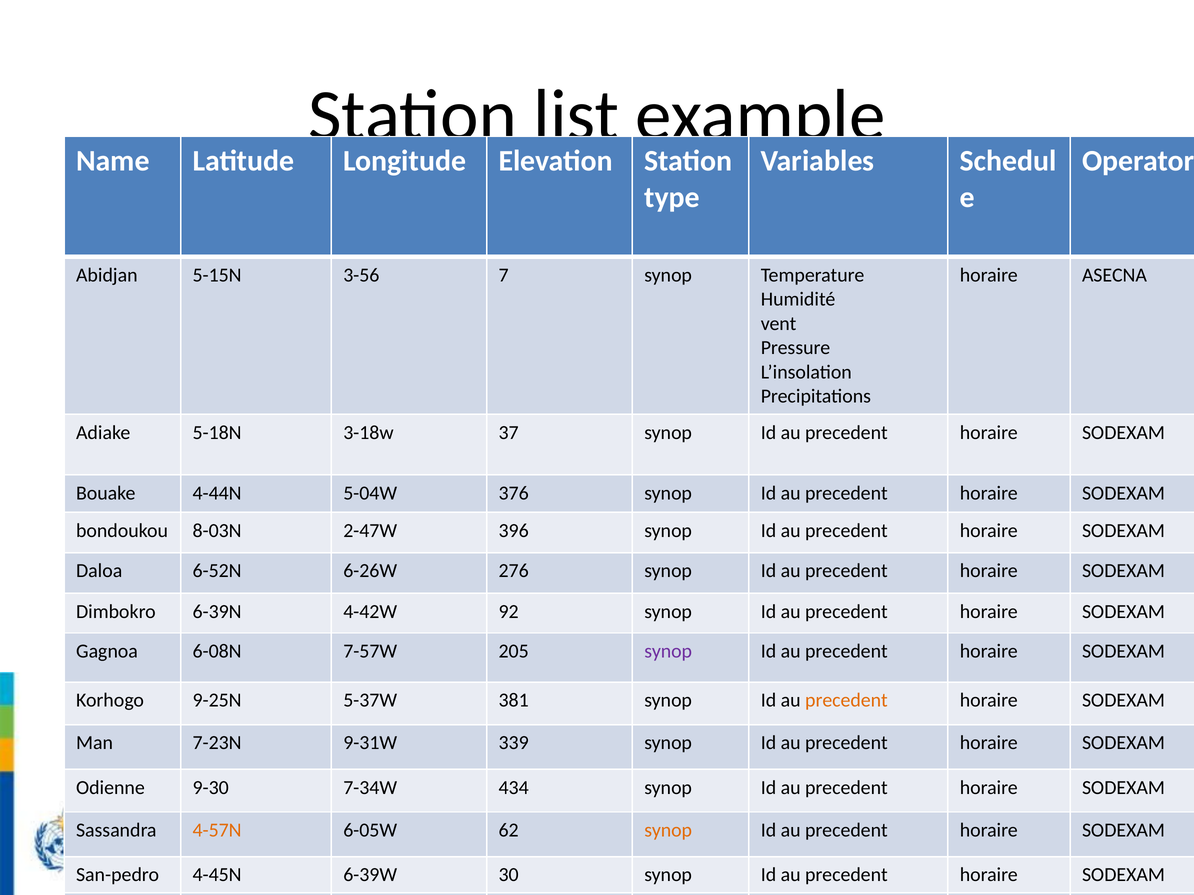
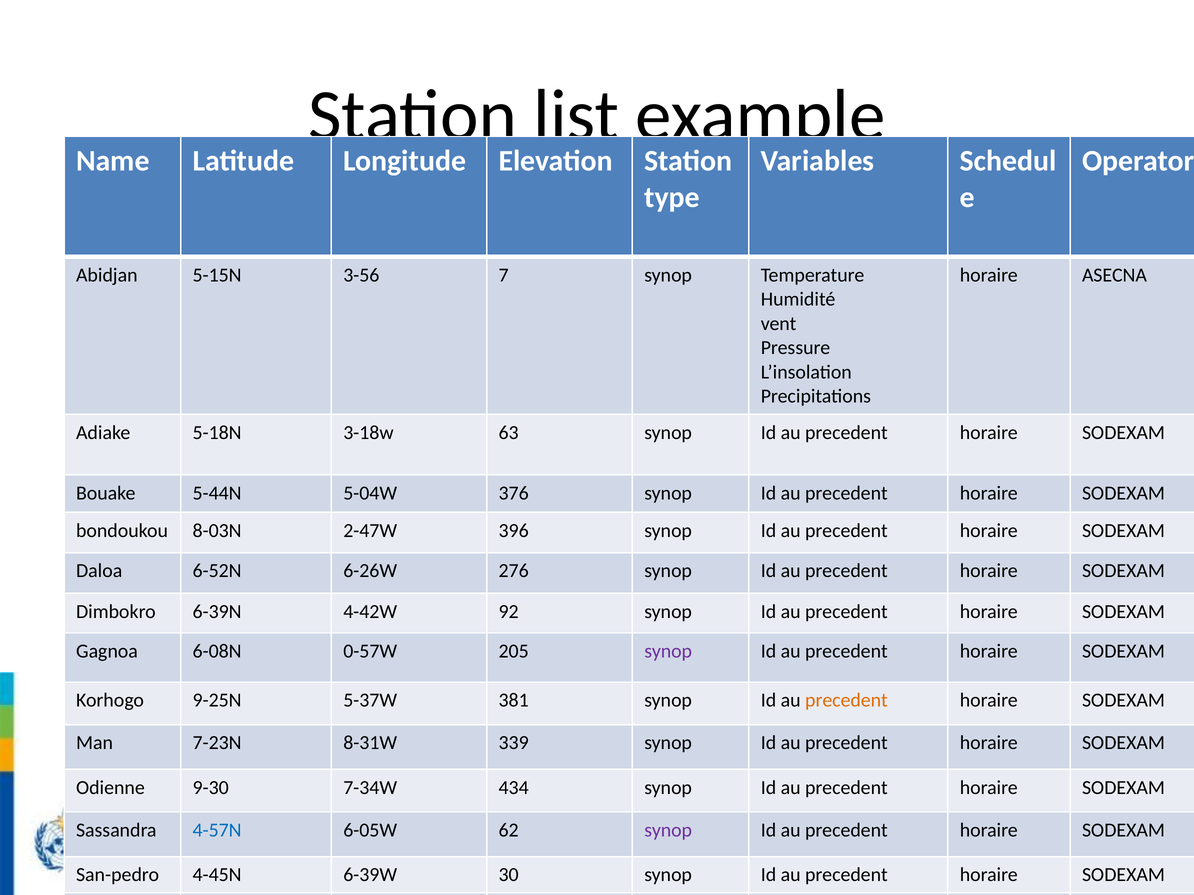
37: 37 -> 63 (509, 433)
4-44N: 4-44N -> 5-44N (217, 493)
7-57W: 7-57W -> 0-57W (370, 652)
9-31W: 9-31W -> 8-31W (370, 743)
4-57N colour: orange -> blue (217, 831)
synop colour: orange -> purple (668, 831)
